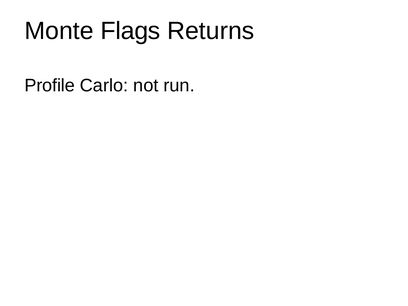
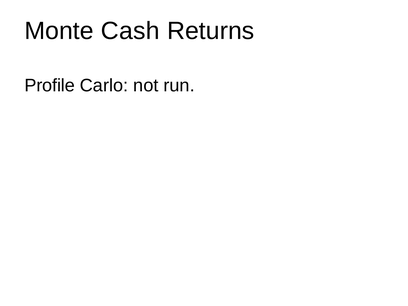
Flags: Flags -> Cash (130, 31)
